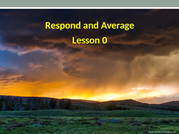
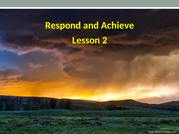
Average: Average -> Achieve (118, 25)
0: 0 -> 2 (105, 40)
